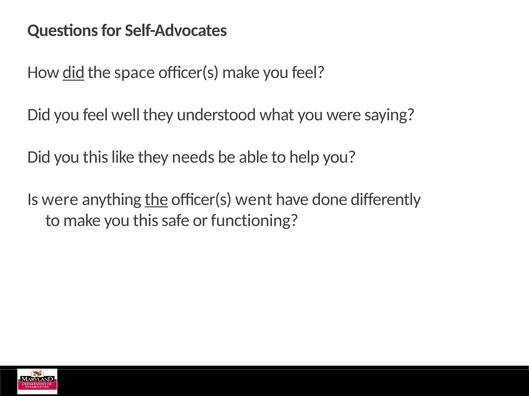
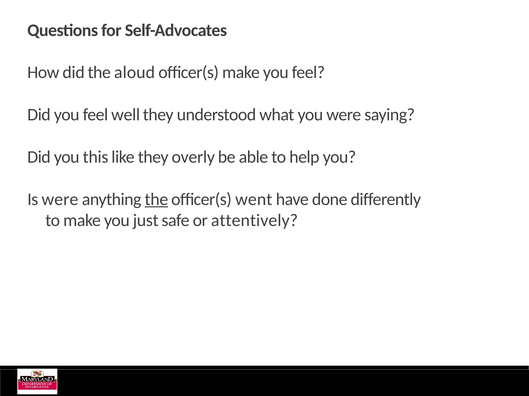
did underline: present -> none (74, 73)
space: space -> aloud (135, 73)
needs: needs -> overly (193, 157)
make you this: this -> just (146, 221)
functioning: functioning -> attentively (254, 221)
